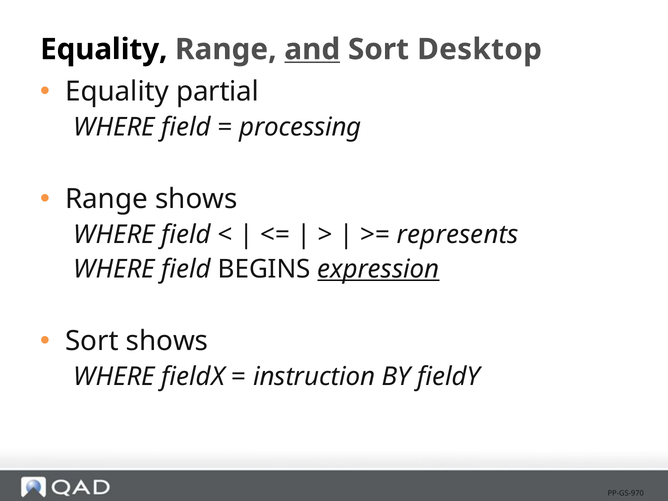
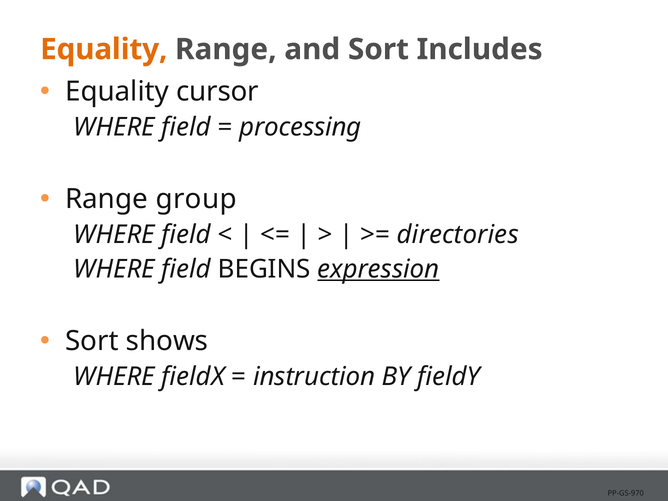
Equality colour: black -> orange (104, 49)
and underline: present -> none (312, 49)
Desktop: Desktop -> Includes (480, 49)
partial: partial -> cursor (217, 91)
Range shows: shows -> group (196, 199)
represents: represents -> directories (458, 235)
